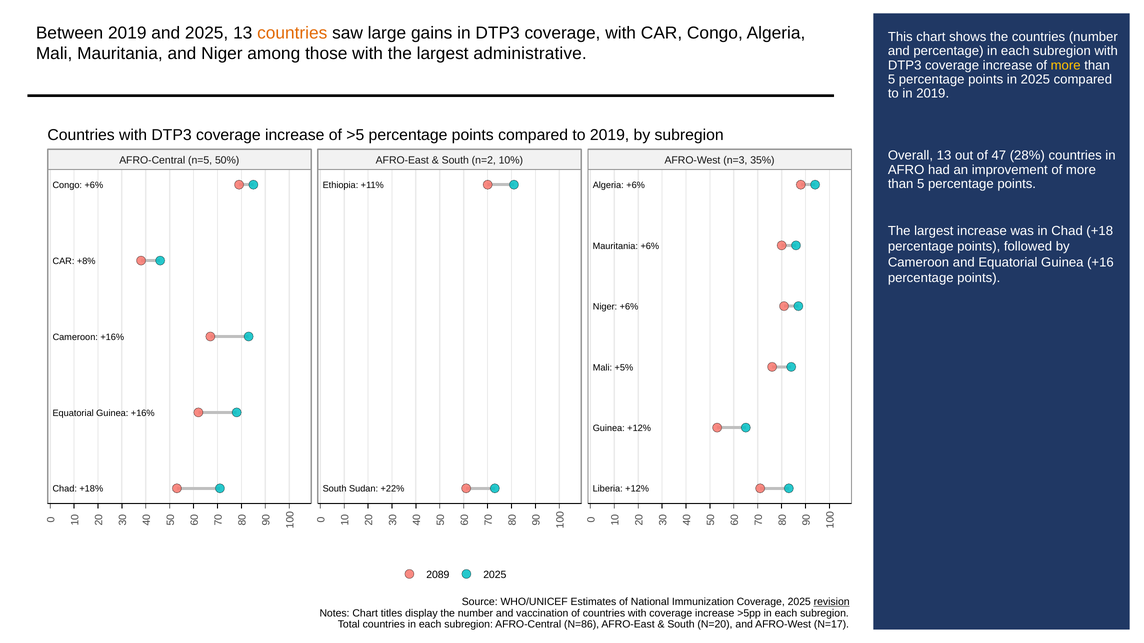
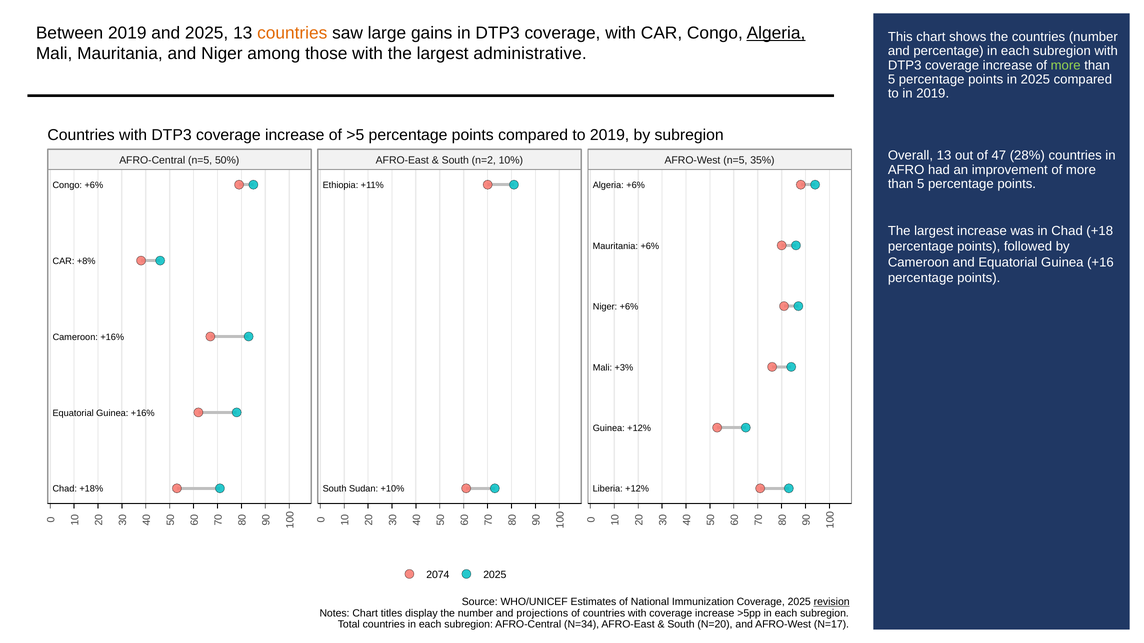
Algeria underline: none -> present (776, 33)
more colour: yellow -> light green (1066, 65)
AFRO-West n=3: n=3 -> n=5 (735, 160)
+5%: +5% -> +3% (624, 368)
+22%: +22% -> +10% (392, 489)
2089: 2089 -> 2074 (438, 575)
vaccination: vaccination -> projections (542, 614)
N=86: N=86 -> N=34 (582, 625)
